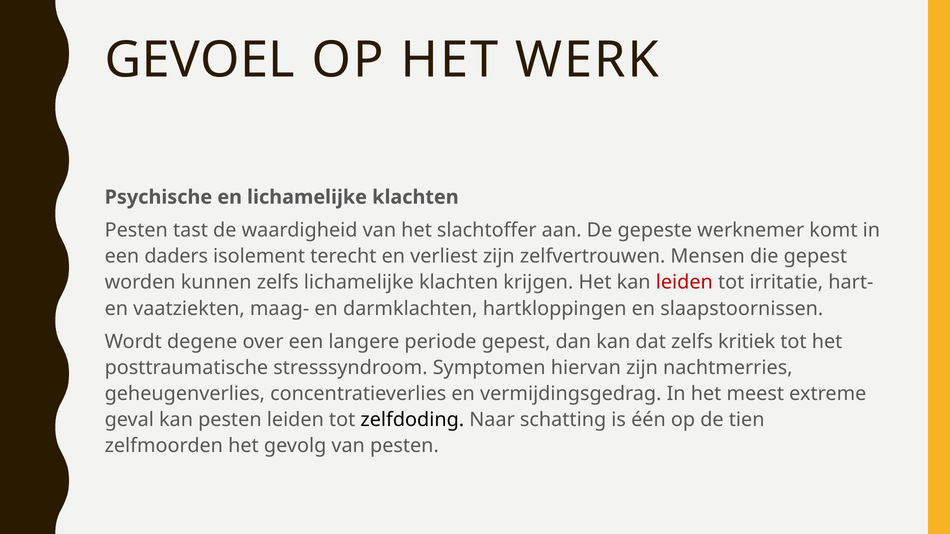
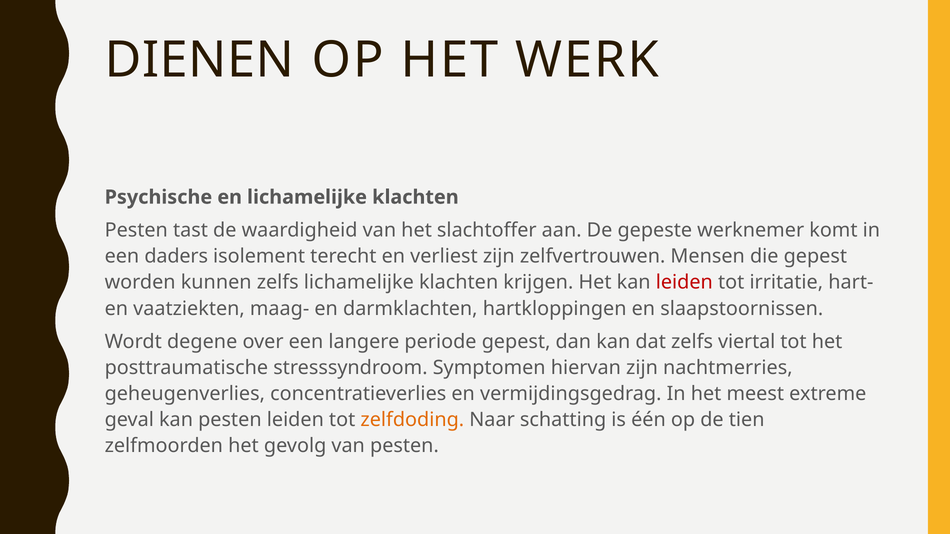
GEVOEL: GEVOEL -> DIENEN (200, 60)
kritiek: kritiek -> viertal (747, 342)
zelfdoding colour: black -> orange (412, 420)
